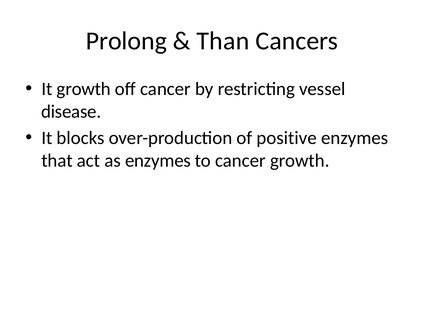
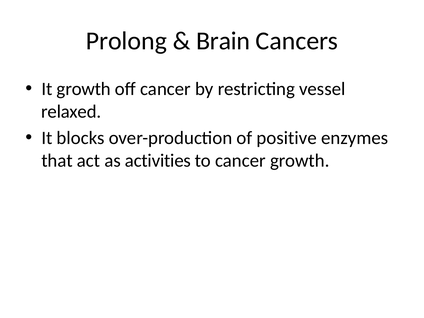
Than: Than -> Brain (223, 41)
disease: disease -> relaxed (71, 112)
as enzymes: enzymes -> activities (158, 161)
